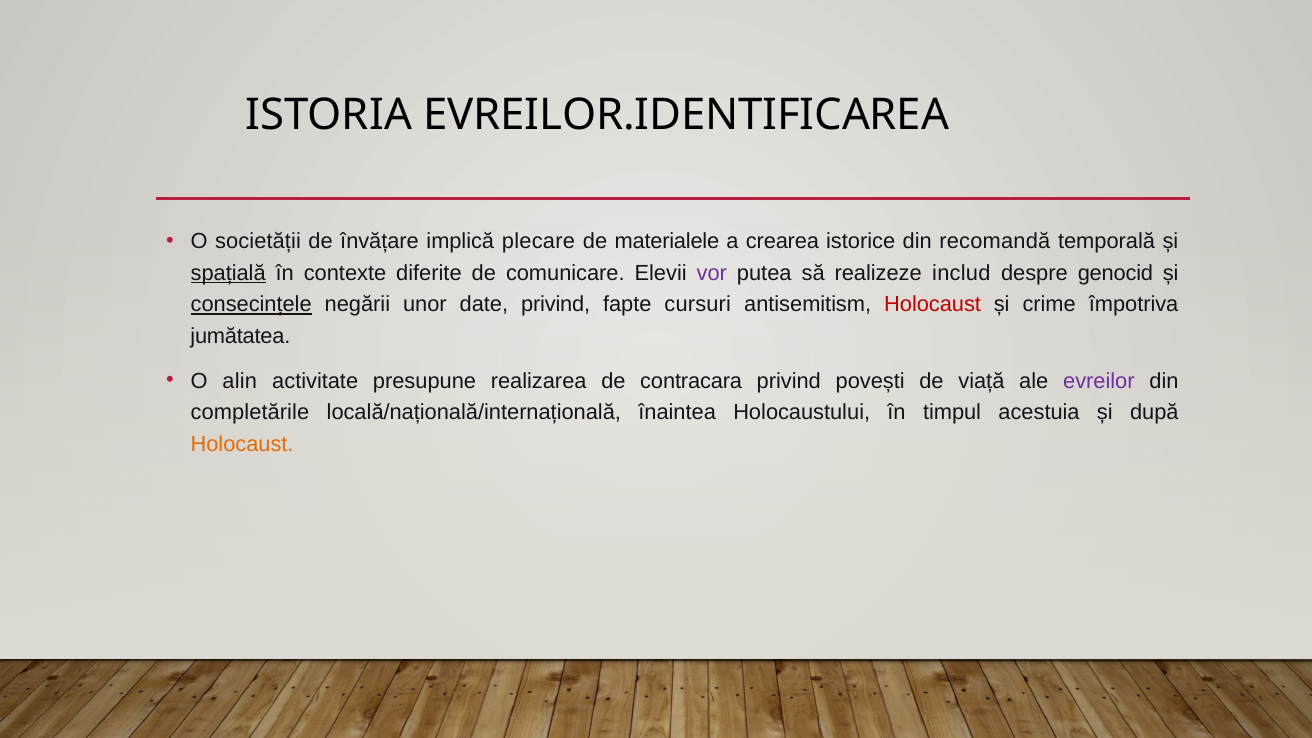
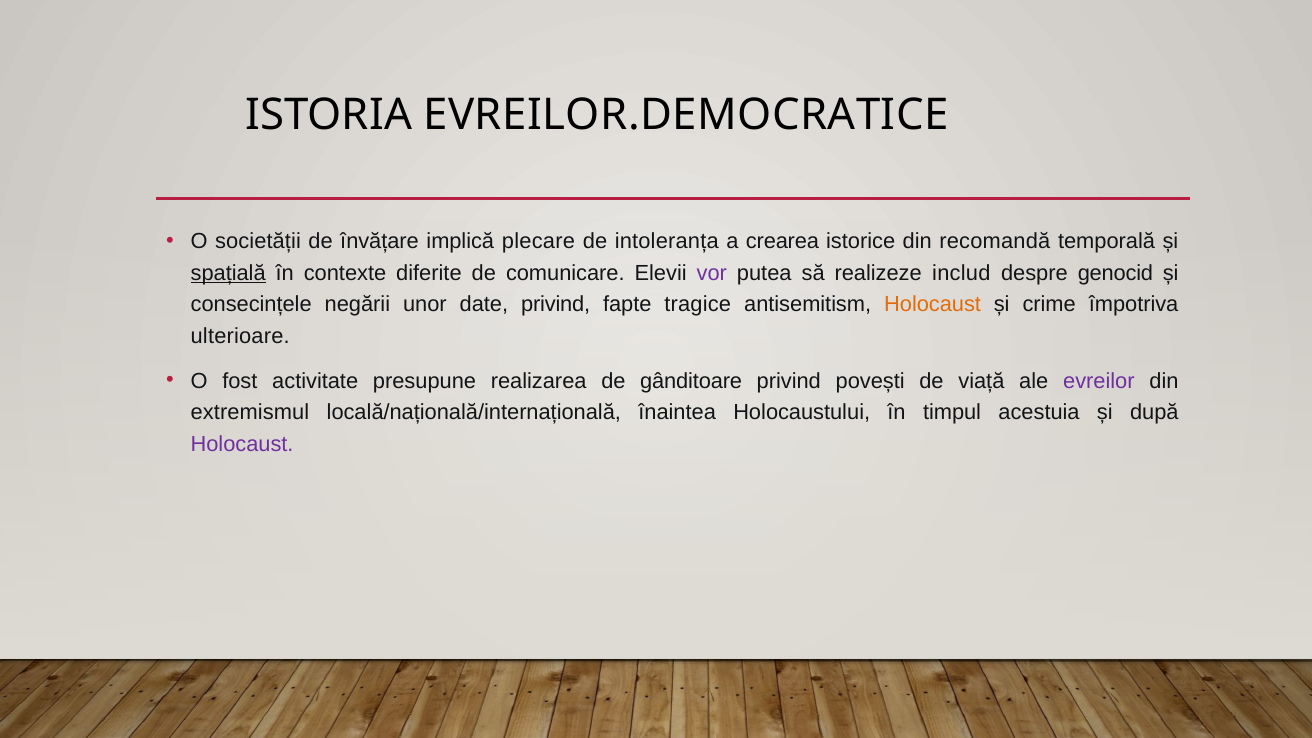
EVREILOR.IDENTIFICAREA: EVREILOR.IDENTIFICAREA -> EVREILOR.DEMOCRATICE (686, 115)
materialele: materialele -> intoleranța (667, 242)
consecințele underline: present -> none (251, 304)
cursuri: cursuri -> tragice (698, 304)
Holocaust colour: red -> orange (933, 304)
jumătatea: jumătatea -> ulterioare (240, 336)
alin: alin -> fost (240, 381)
contracara: contracara -> gânditoare (691, 381)
completările: completările -> extremismul (250, 412)
Holocaust colour: orange -> purple (242, 444)
